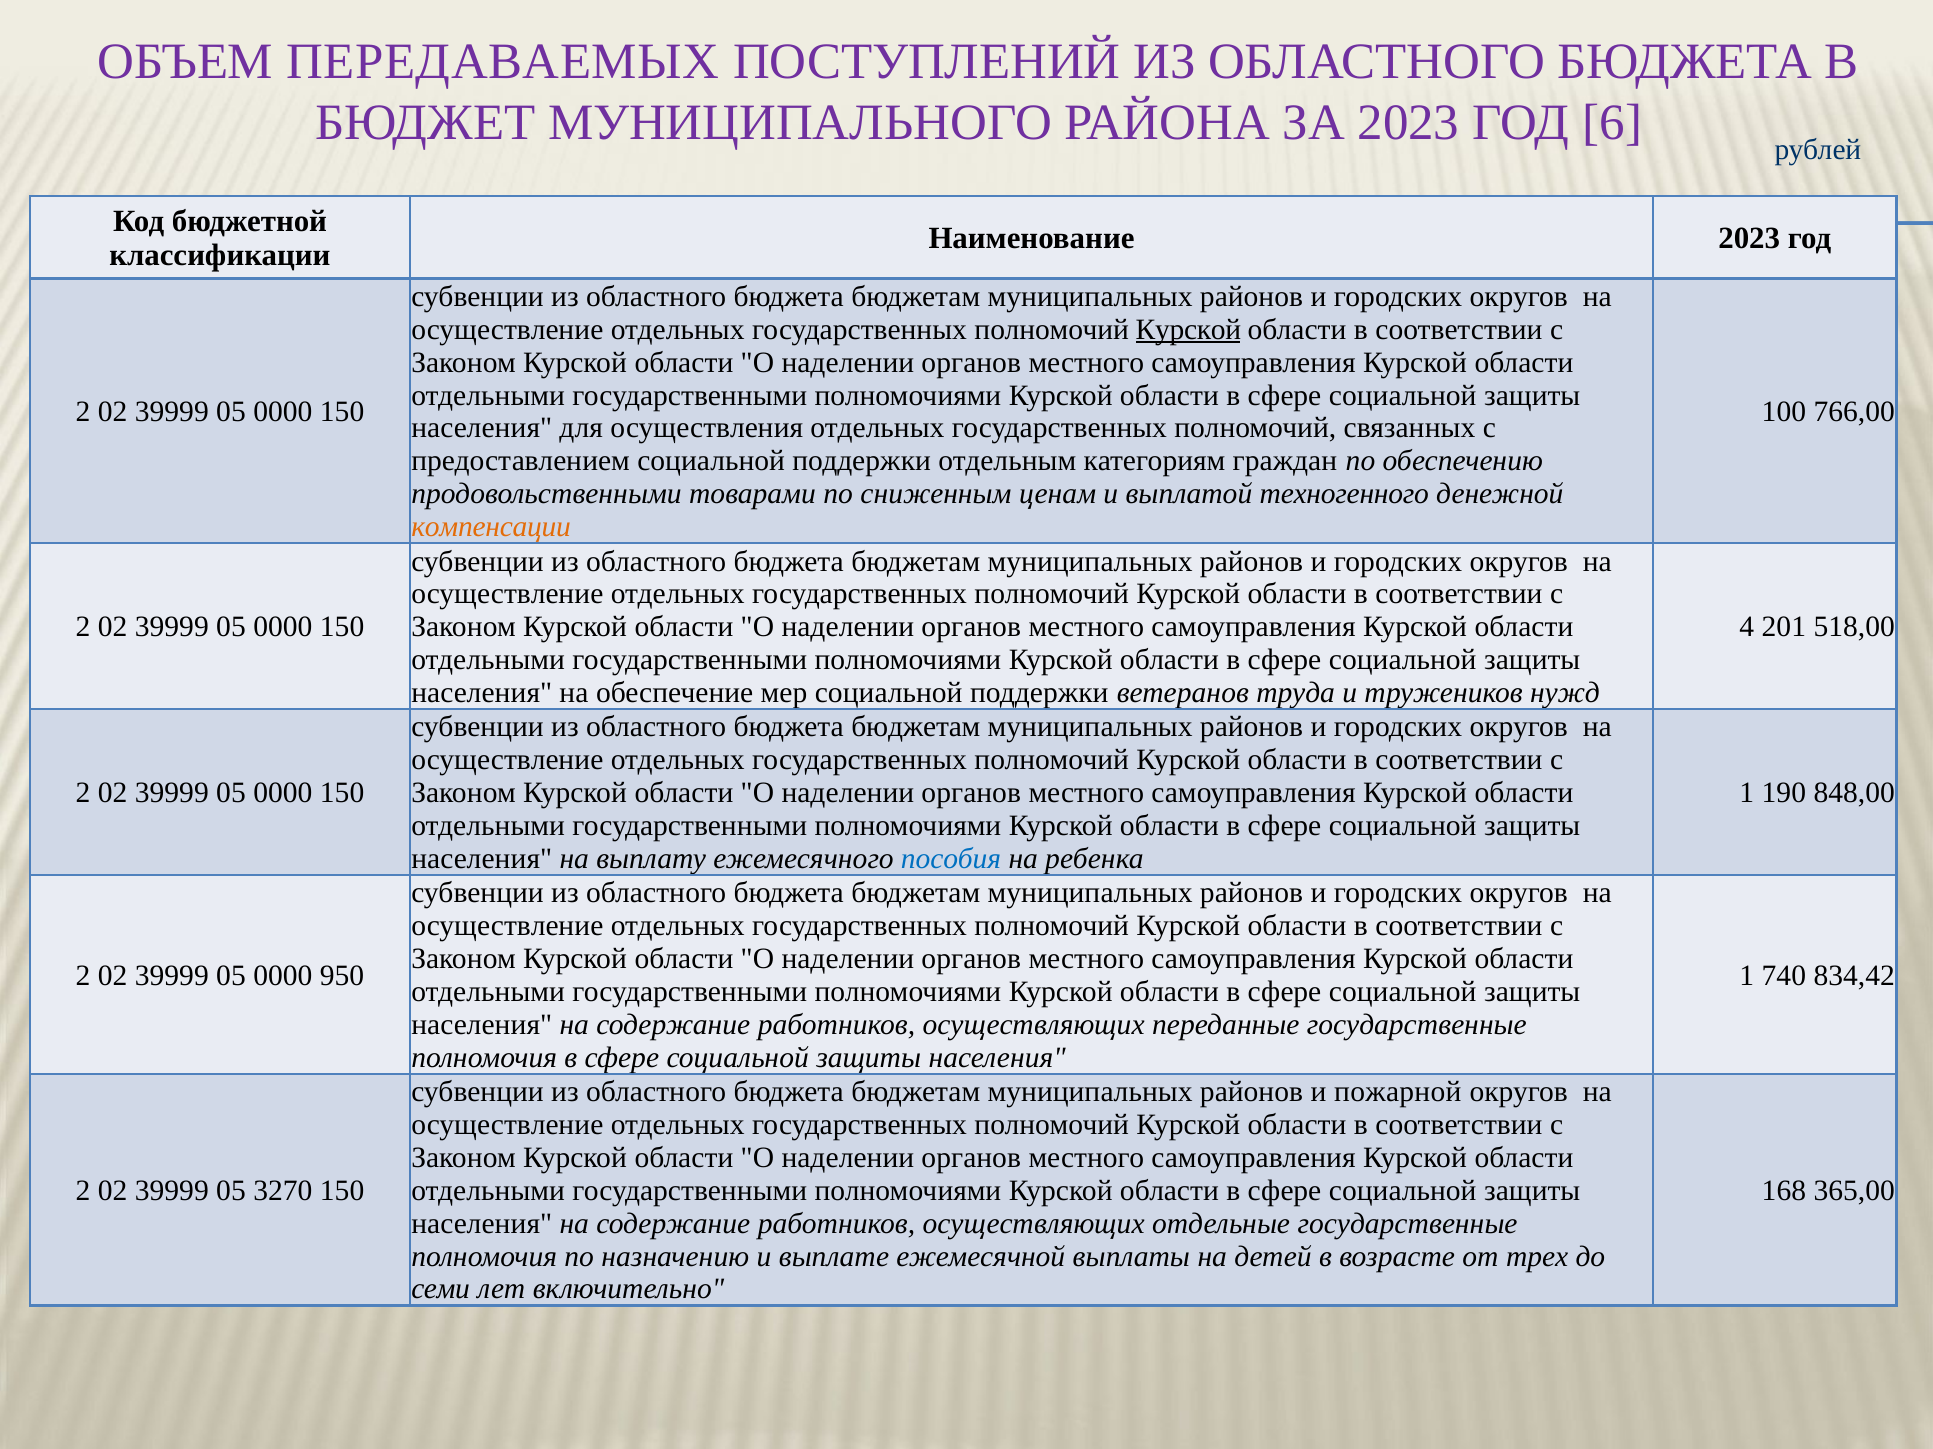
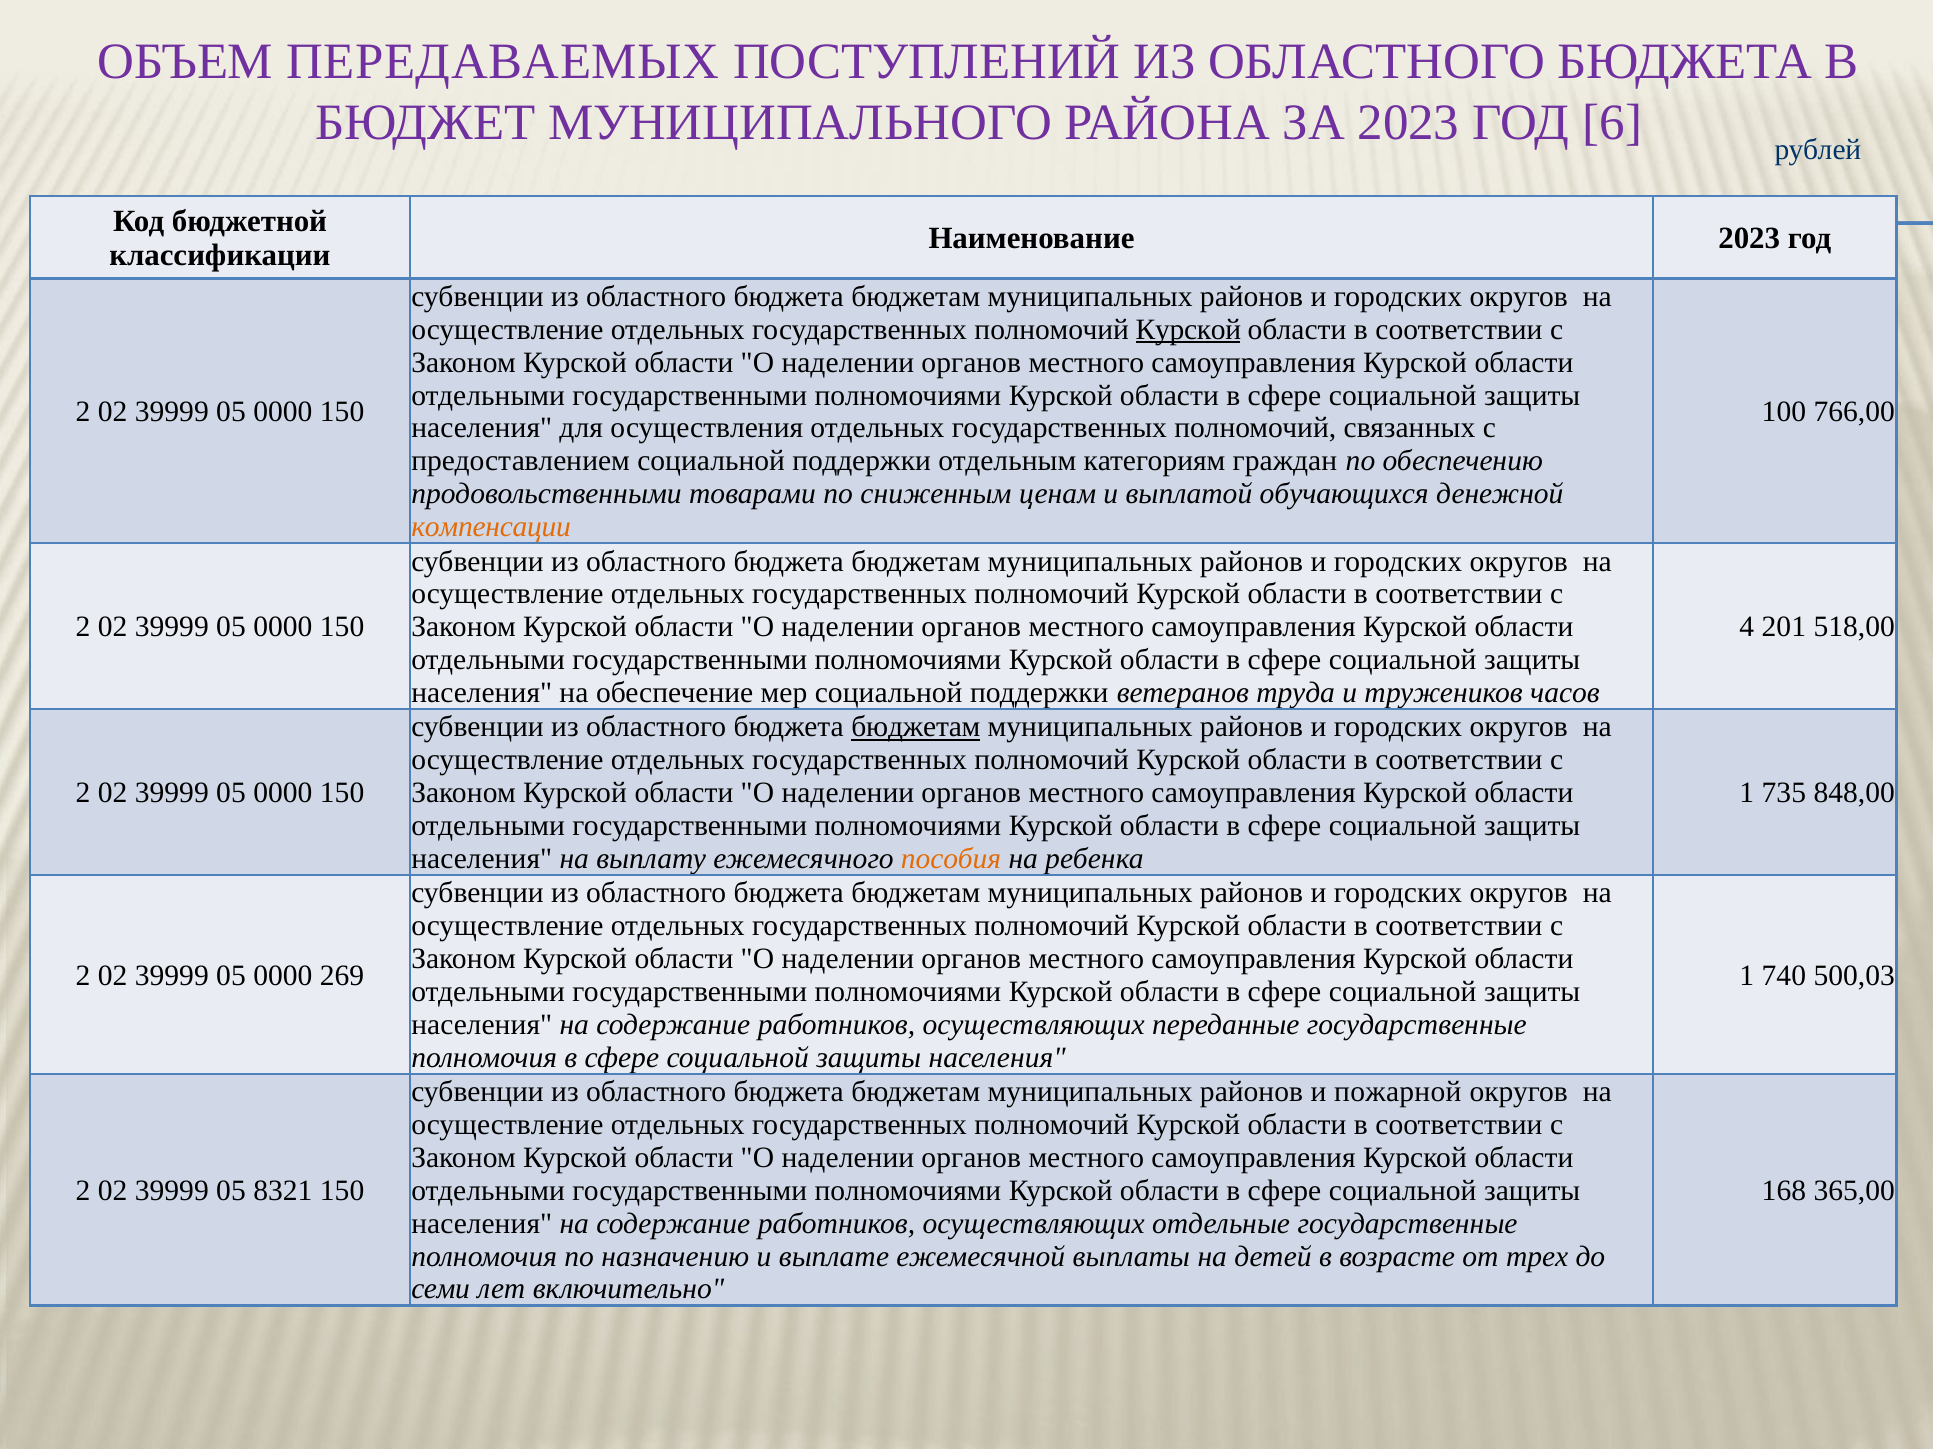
техногенного: техногенного -> обучающихся (1344, 494)
нужд: нужд -> часов (1565, 693)
бюджетам underline: none -> present (916, 728)
190: 190 -> 735 (1784, 793)
пособия colour: blue -> orange (951, 859)
950: 950 -> 269 (342, 976)
834,42: 834,42 -> 500,03 (1854, 976)
3270: 3270 -> 8321 (283, 1191)
